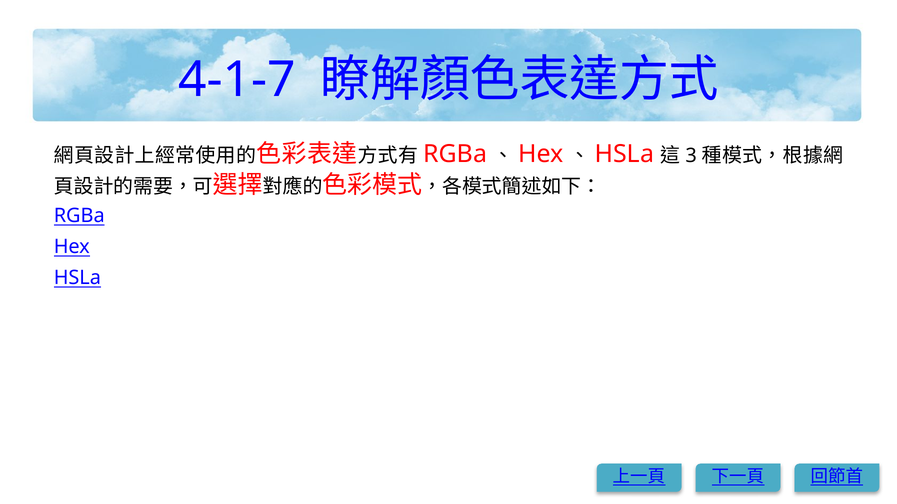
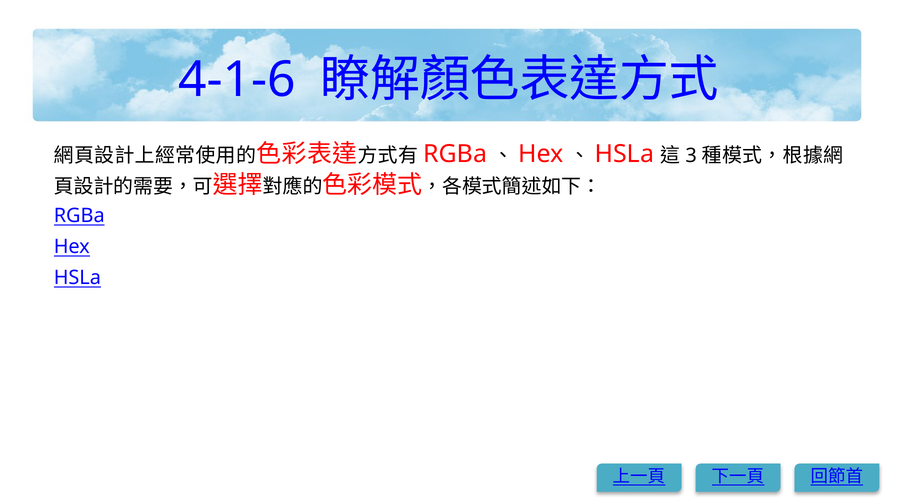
4-1-7: 4-1-7 -> 4-1-6 (237, 80)
